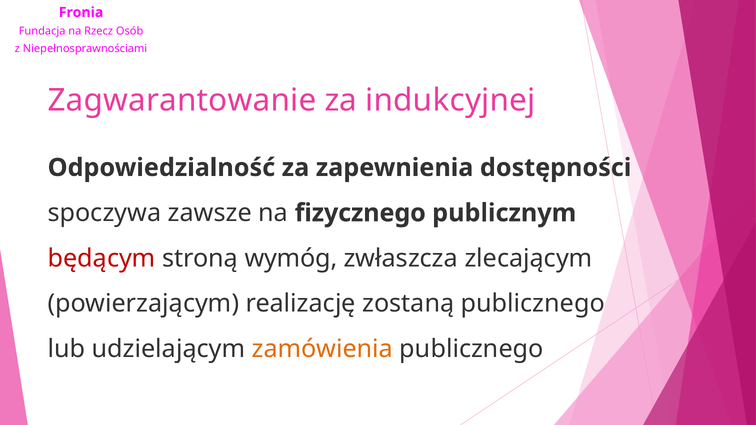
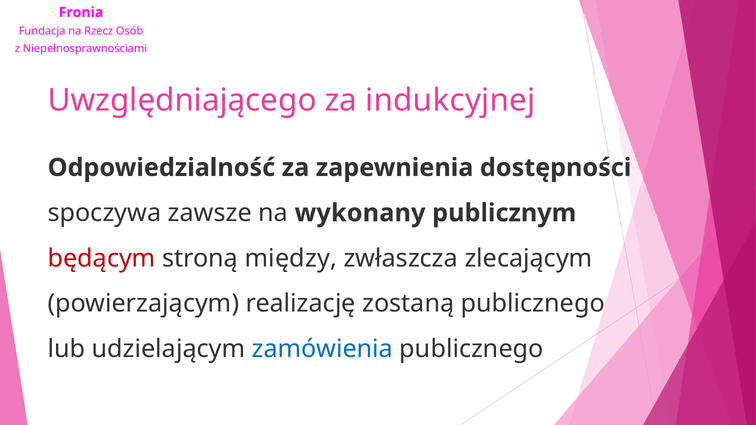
Zagwarantowanie: Zagwarantowanie -> Uwzględniającego (182, 100)
fizycznego: fizycznego -> wykonany (360, 213)
wymóg: wymóg -> między (291, 258)
zamówienia colour: orange -> blue (322, 349)
